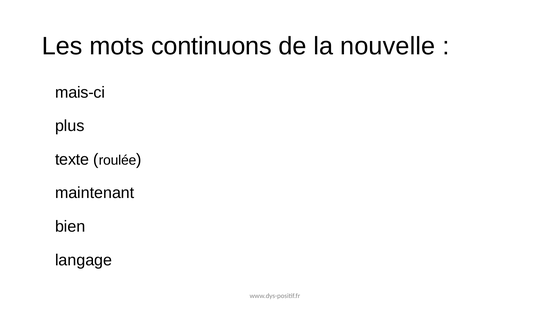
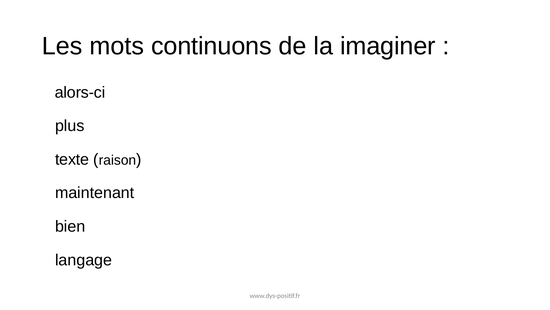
nouvelle: nouvelle -> imaginer (388, 46)
mais-ci: mais-ci -> alors-ci (80, 92)
roulée: roulée -> raison (117, 160)
